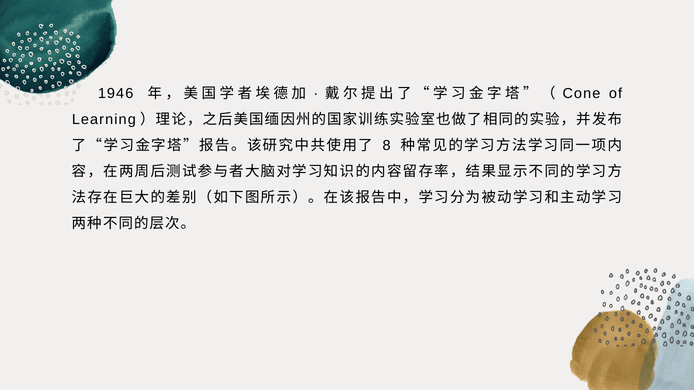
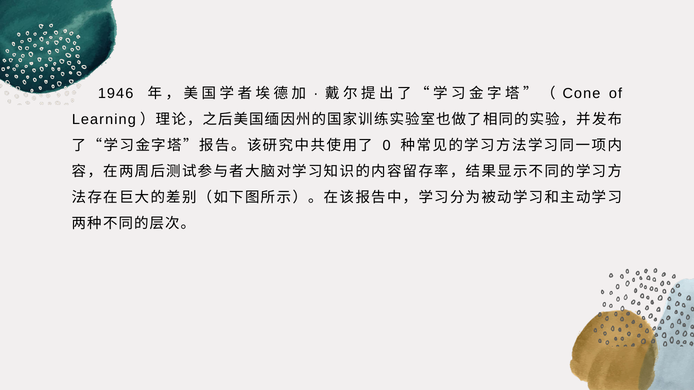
8: 8 -> 0 (387, 146)
